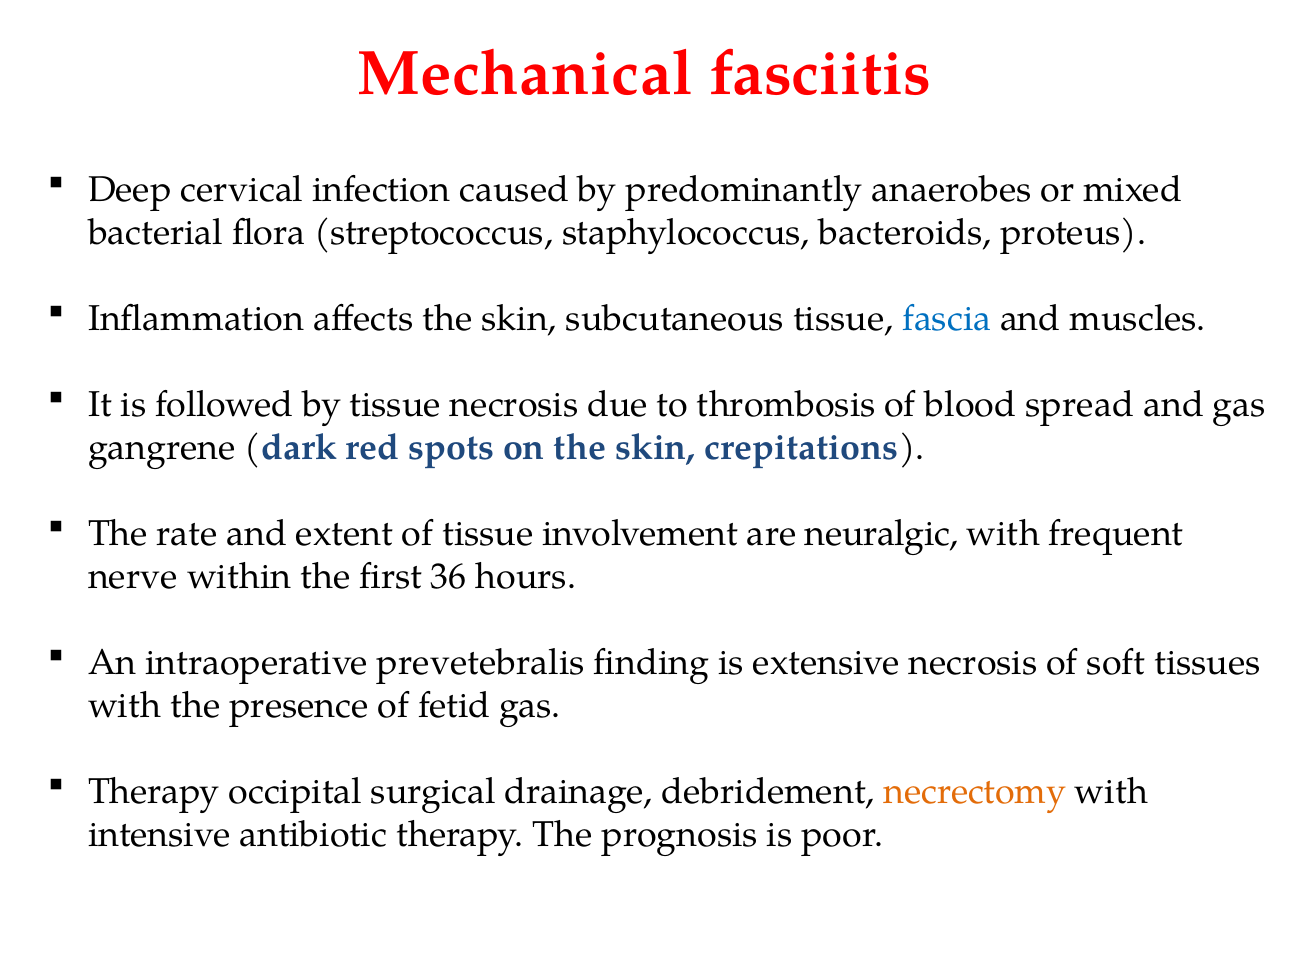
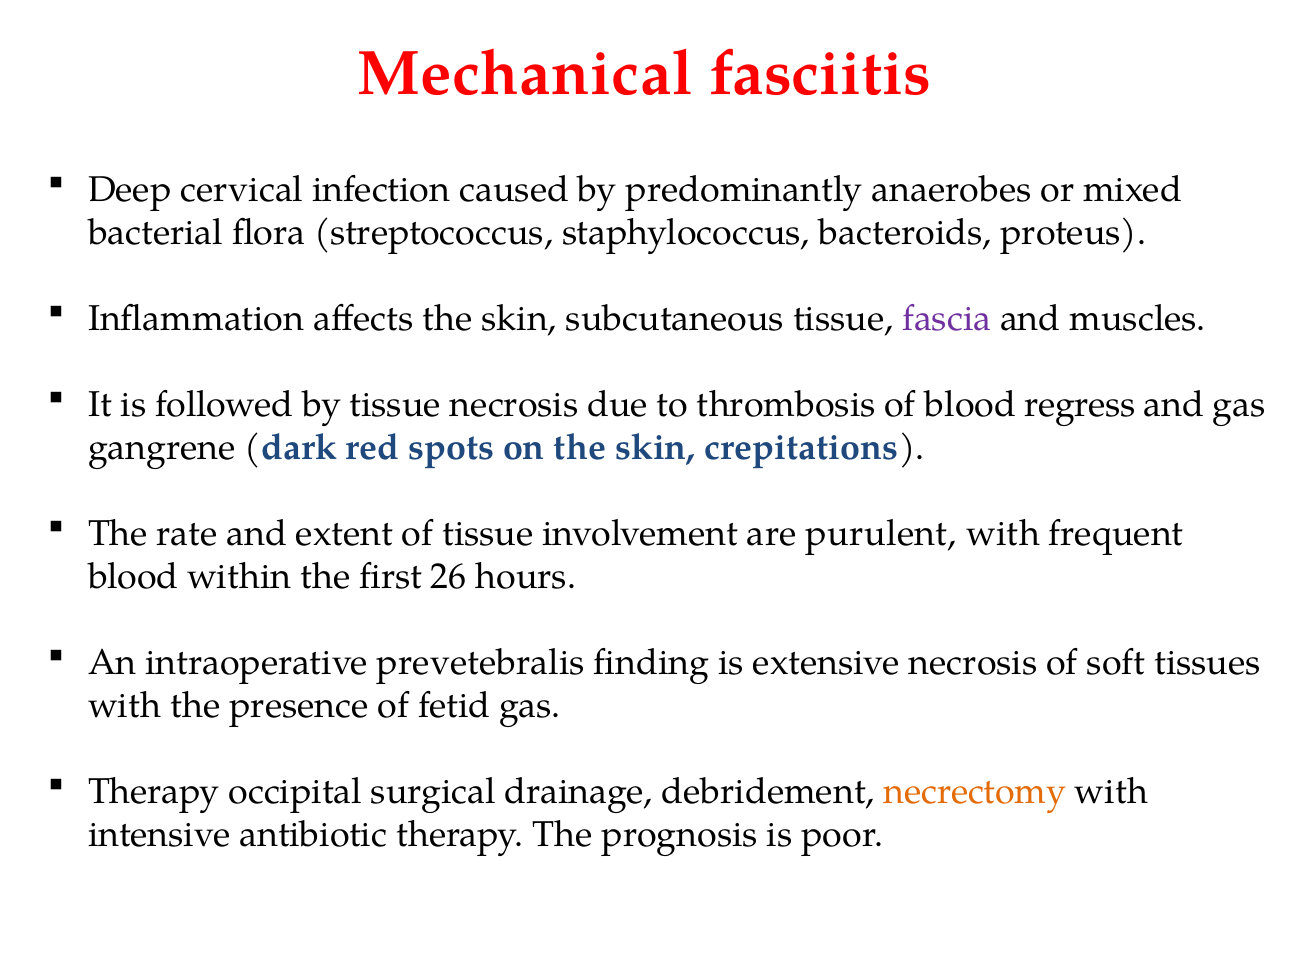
fascia colour: blue -> purple (947, 319)
spread: spread -> regress (1080, 405)
neuralgic: neuralgic -> purulent (881, 534)
nerve: nerve -> blood (133, 576)
36: 36 -> 26 (449, 576)
